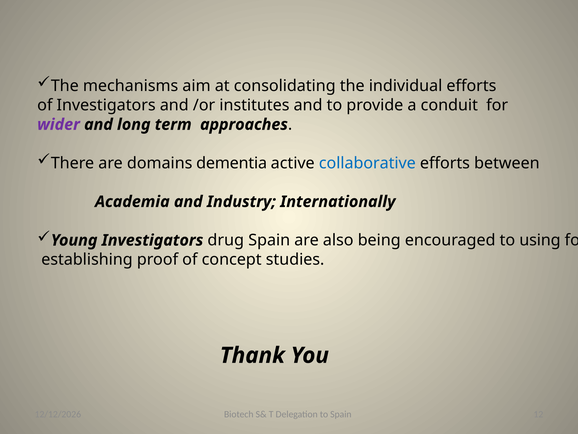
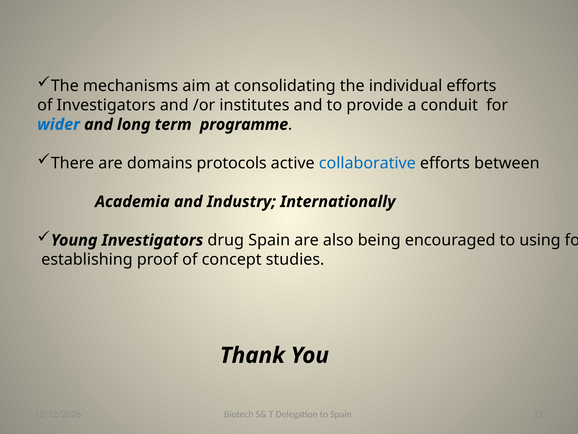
wider colour: purple -> blue (59, 124)
approaches: approaches -> programme (244, 124)
dementia: dementia -> protocols (232, 163)
